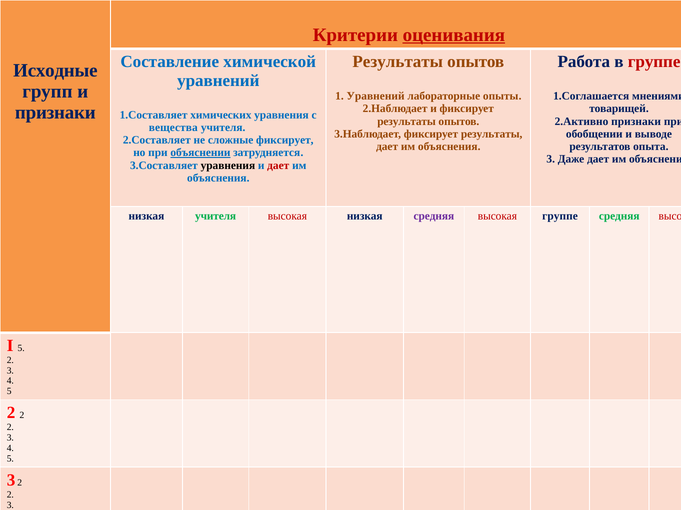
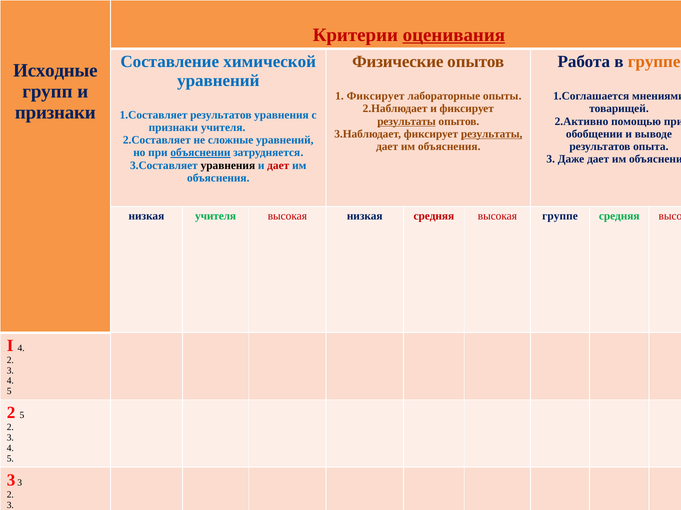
Результаты: Результаты -> Физические (398, 62)
группе colour: red -> orange (654, 62)
1 Уравнений: Уравнений -> Фиксирует (376, 96)
1.Составляет химических: химических -> результатов (221, 115)
результаты underline: none -> present (407, 121)
2.Активно признаки: признаки -> помощью (636, 121)
вещества: вещества -> признаки (173, 128)
результаты underline: none -> present (492, 134)
сложные фиксирует: фиксирует -> уравнений (285, 140)
средняя colour: purple -> red (434, 216)
I 5: 5 -> 4 (21, 349)
2: 2 -> 5 (22, 416)
3 2: 2 -> 3 (20, 483)
